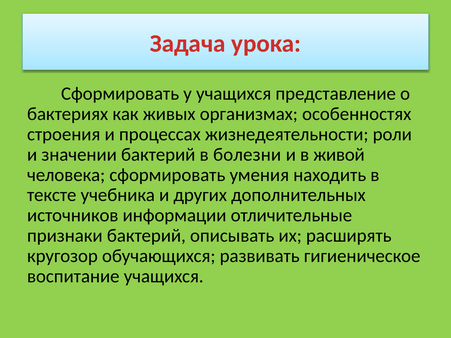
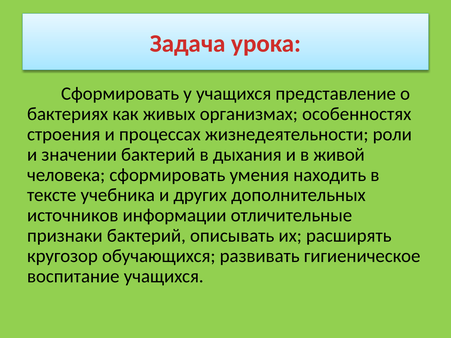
болезни: болезни -> дыхания (247, 155)
